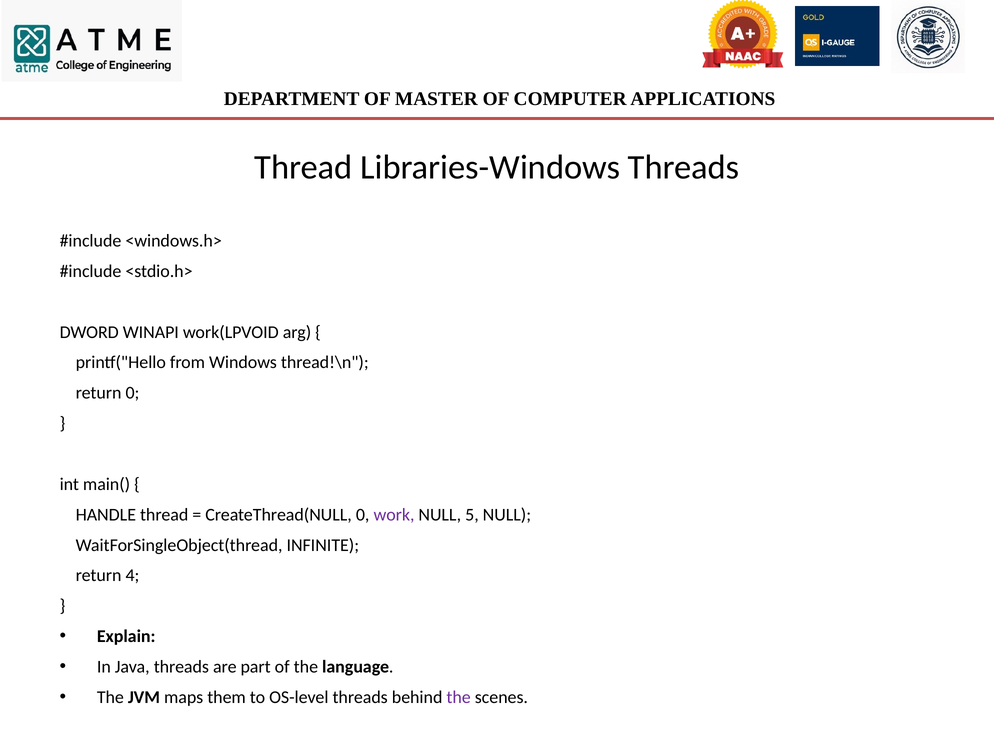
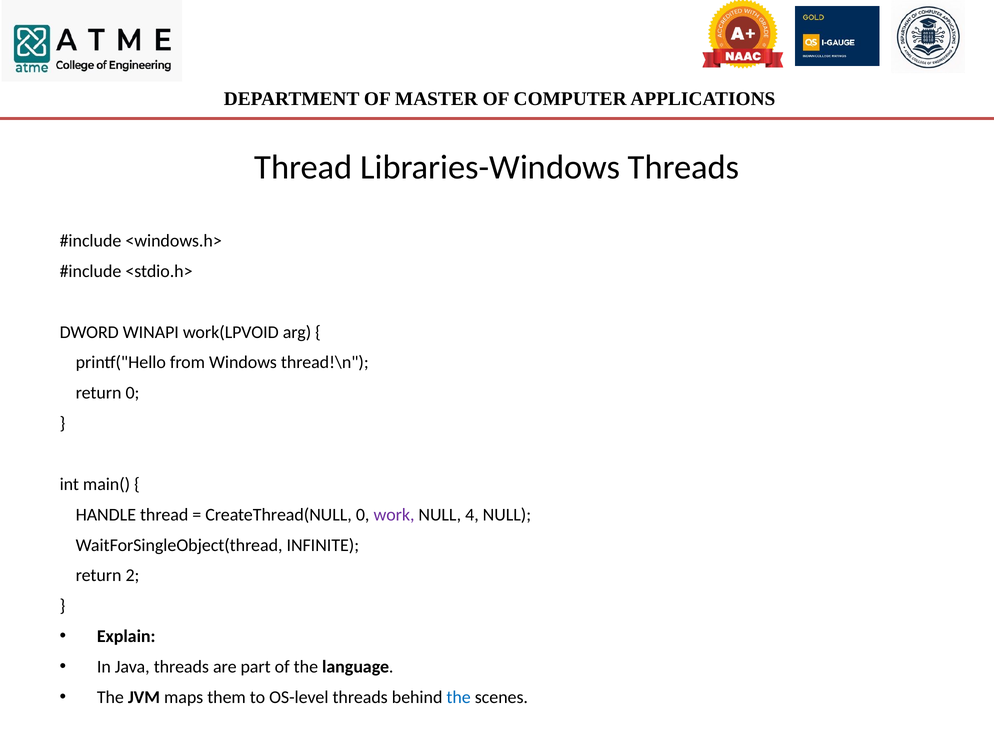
5: 5 -> 4 (472, 514)
4: 4 -> 2 (132, 575)
the colour: purple -> blue (459, 697)
